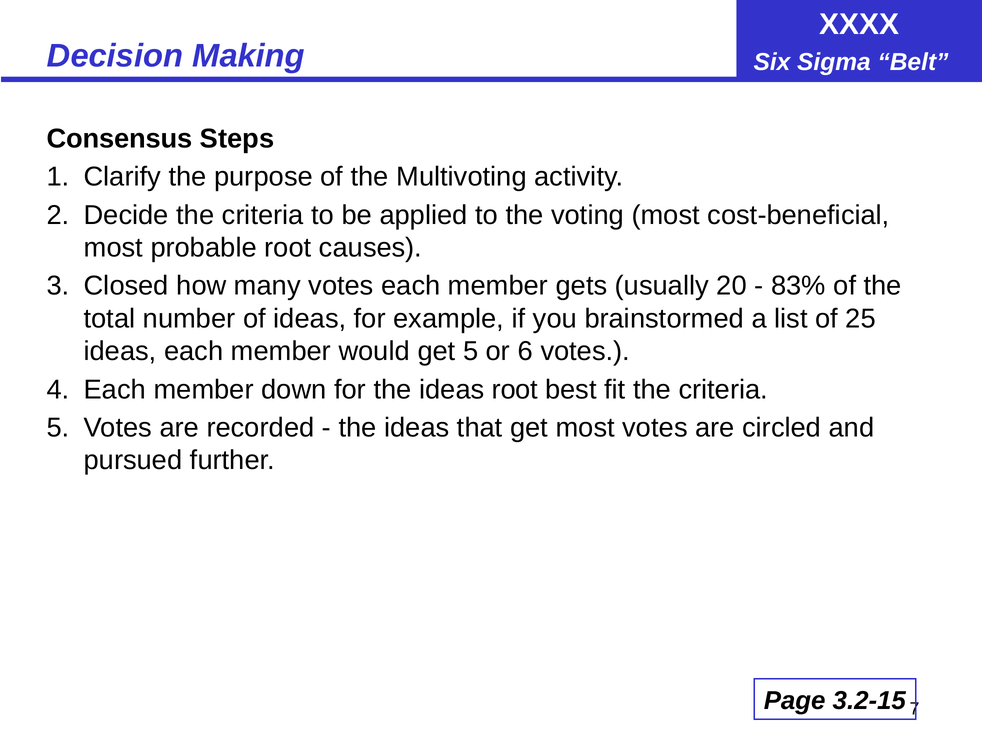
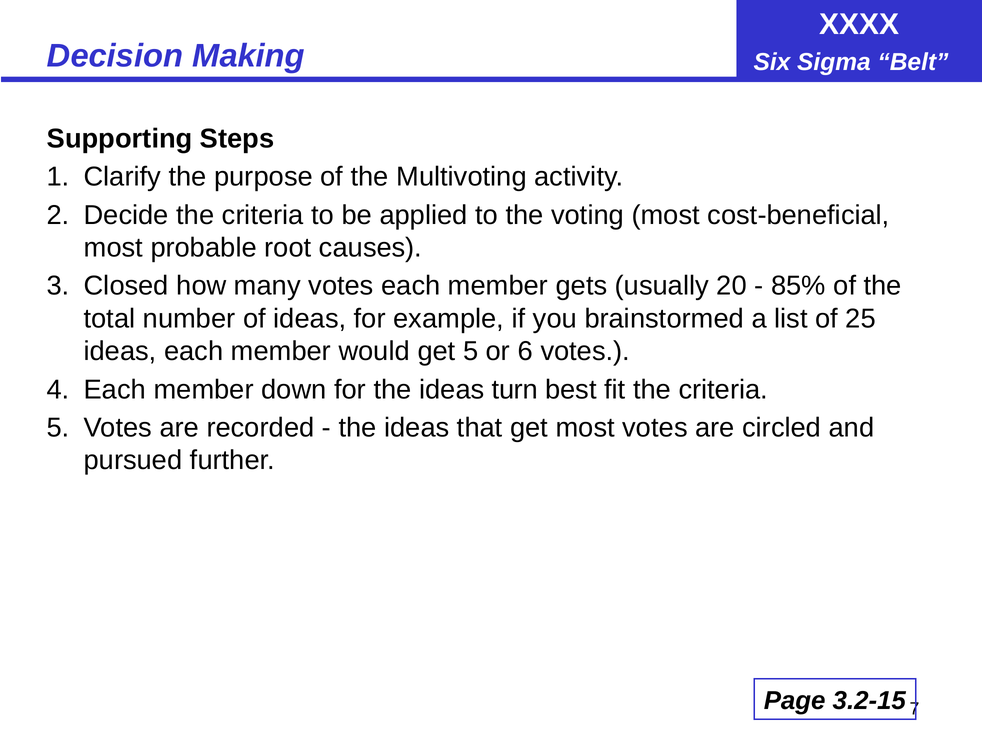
Consensus: Consensus -> Supporting (120, 139)
83%: 83% -> 85% (798, 286)
ideas root: root -> turn (515, 390)
